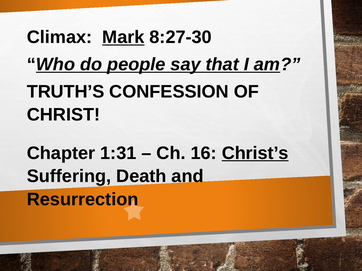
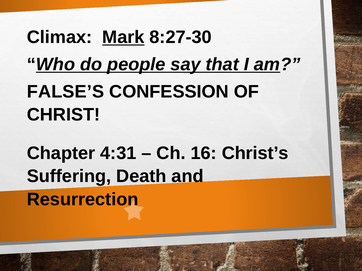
TRUTH’S: TRUTH’S -> FALSE’S (65, 92)
1:31: 1:31 -> 4:31 (118, 153)
Christ’s underline: present -> none (255, 153)
